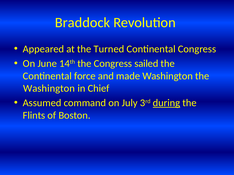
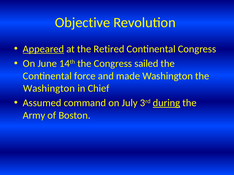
Braddock: Braddock -> Objective (83, 23)
Appeared underline: none -> present (43, 49)
Turned: Turned -> Retired (109, 49)
Flints: Flints -> Army (34, 116)
